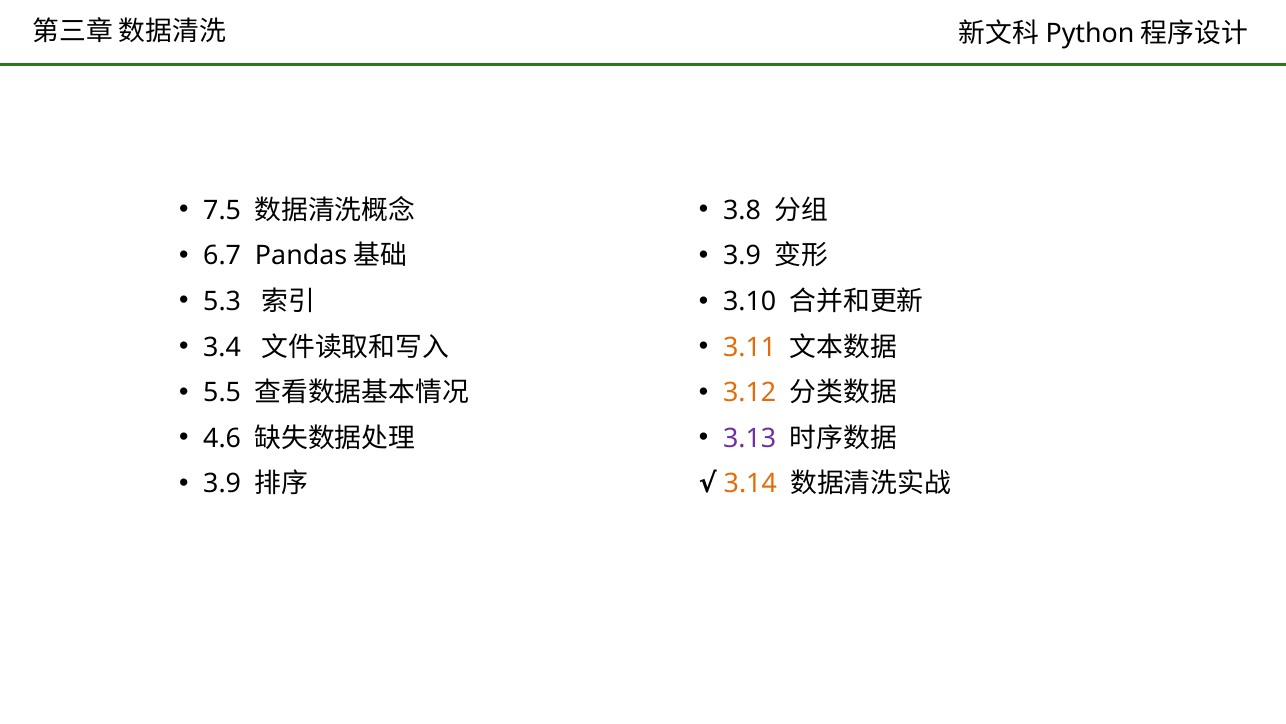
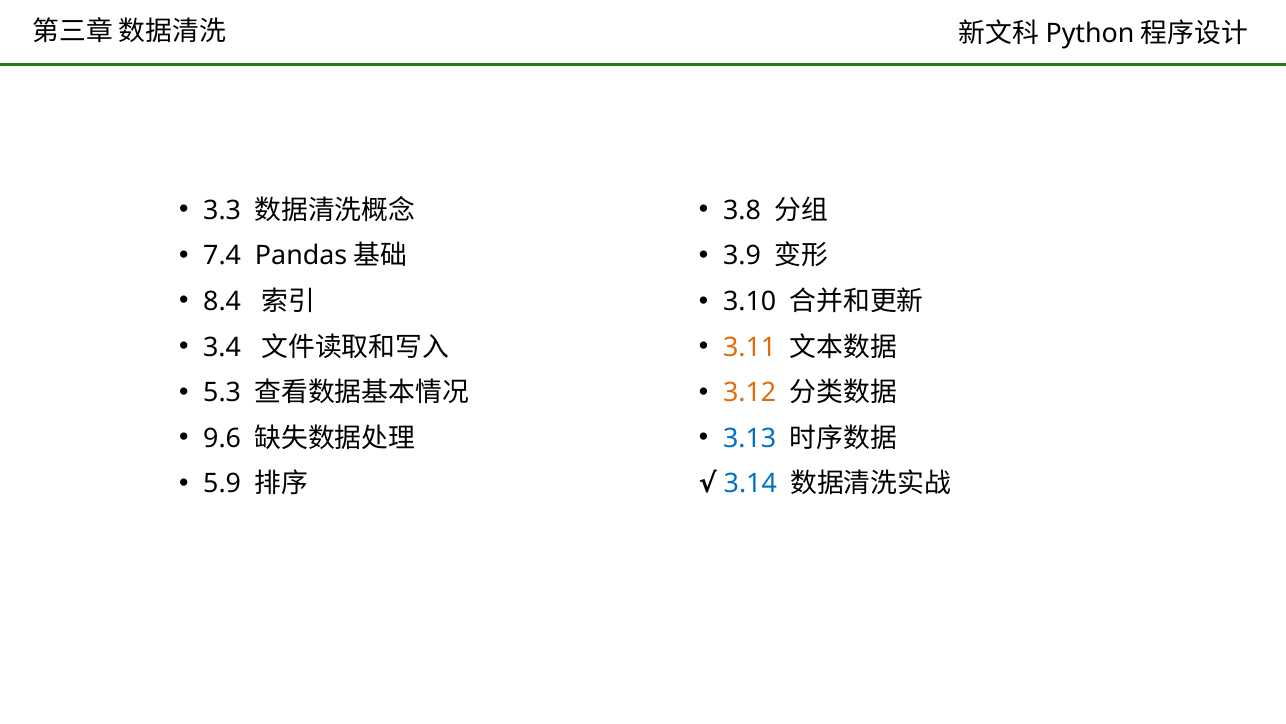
7.5: 7.5 -> 3.3 (222, 210)
6.7: 6.7 -> 7.4 (222, 256)
5.3: 5.3 -> 8.4 (222, 301)
5.5: 5.5 -> 5.3 (222, 393)
4.6: 4.6 -> 9.6 (222, 438)
3.13 colour: purple -> blue (750, 438)
3.9: 3.9 -> 5.9 (222, 484)
3.14 colour: orange -> blue (750, 484)
